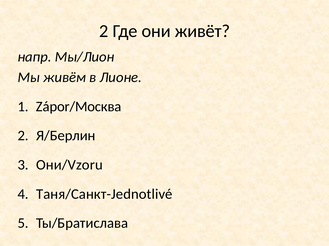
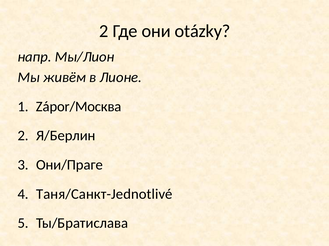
живёт: живёт -> otázky (202, 31)
Они/Vzoru: Они/Vzoru -> Они/Праге (69, 165)
